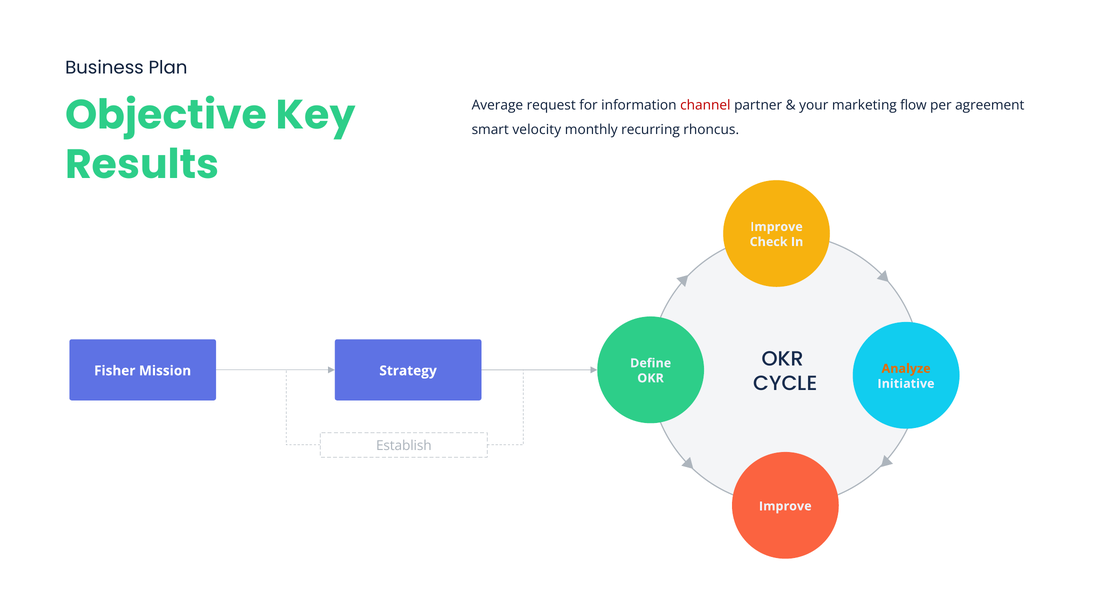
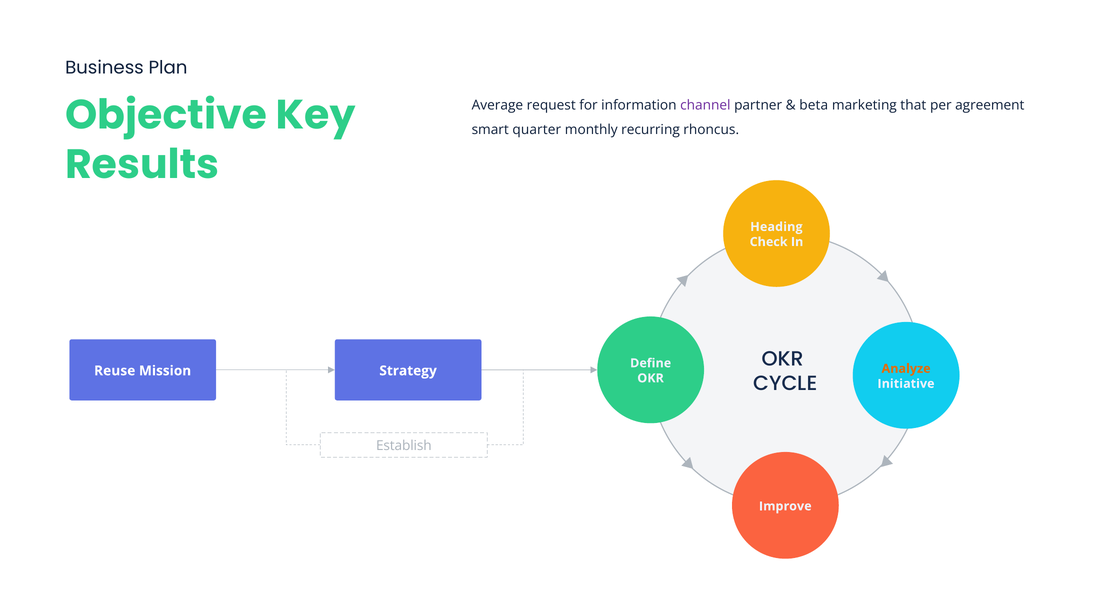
channel colour: red -> purple (705, 105)
your: your -> beta (814, 105)
flow: flow -> that (913, 105)
velocity: velocity -> quarter (537, 130)
Improve: Improve -> Heading (776, 227)
Fisher: Fisher -> Reuse (115, 371)
